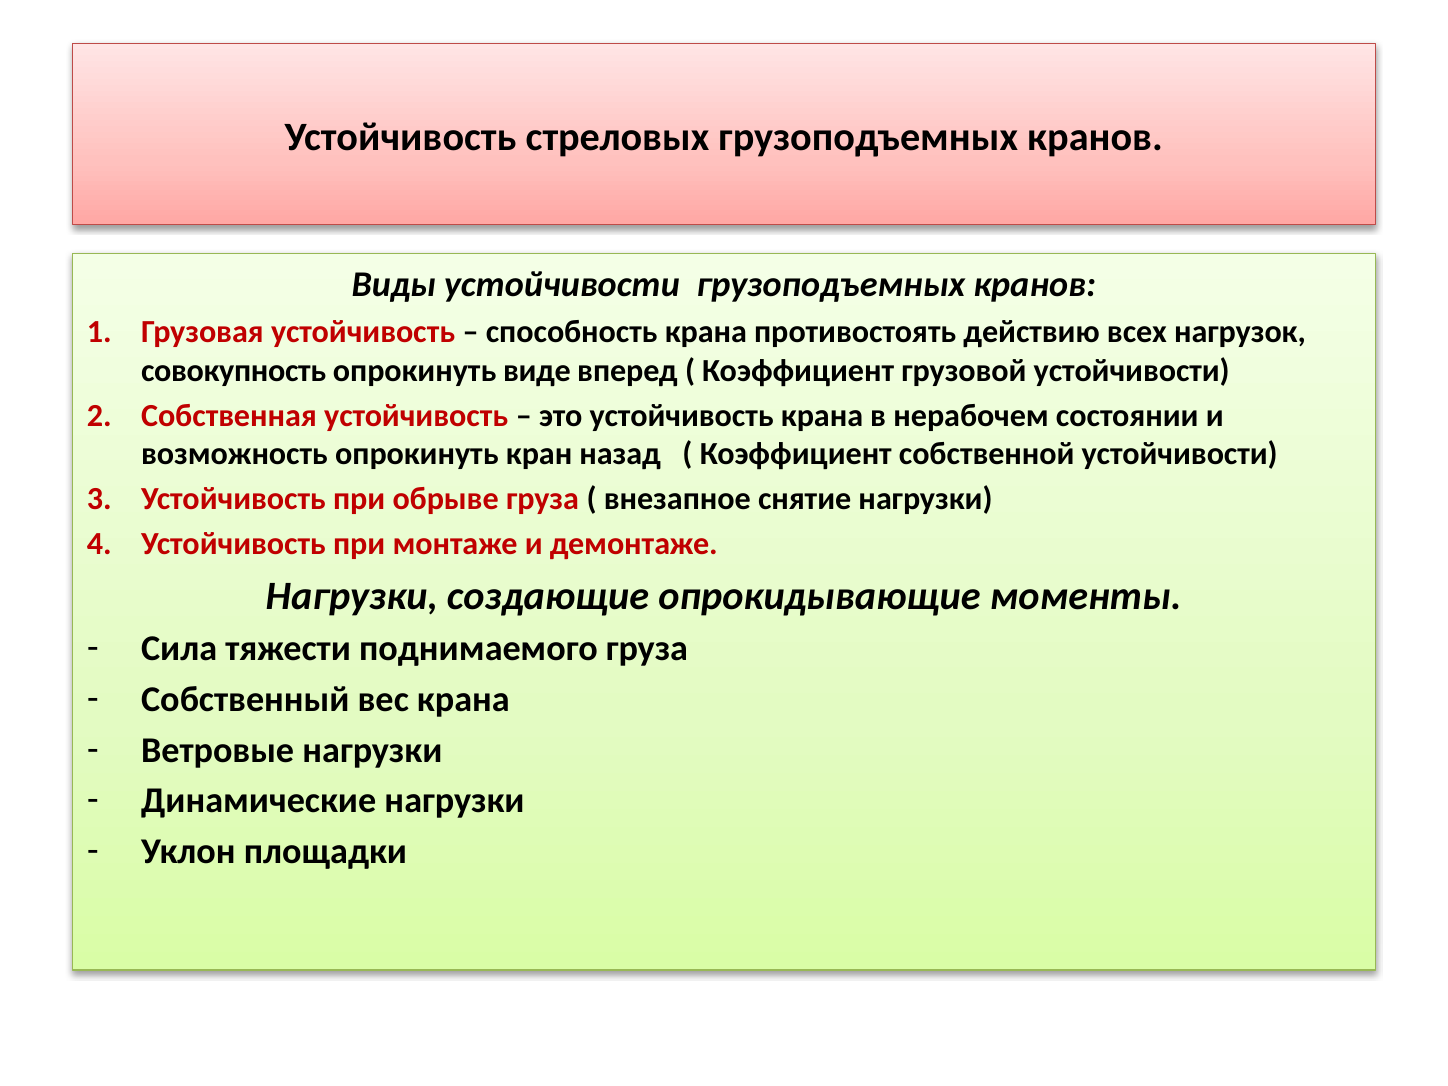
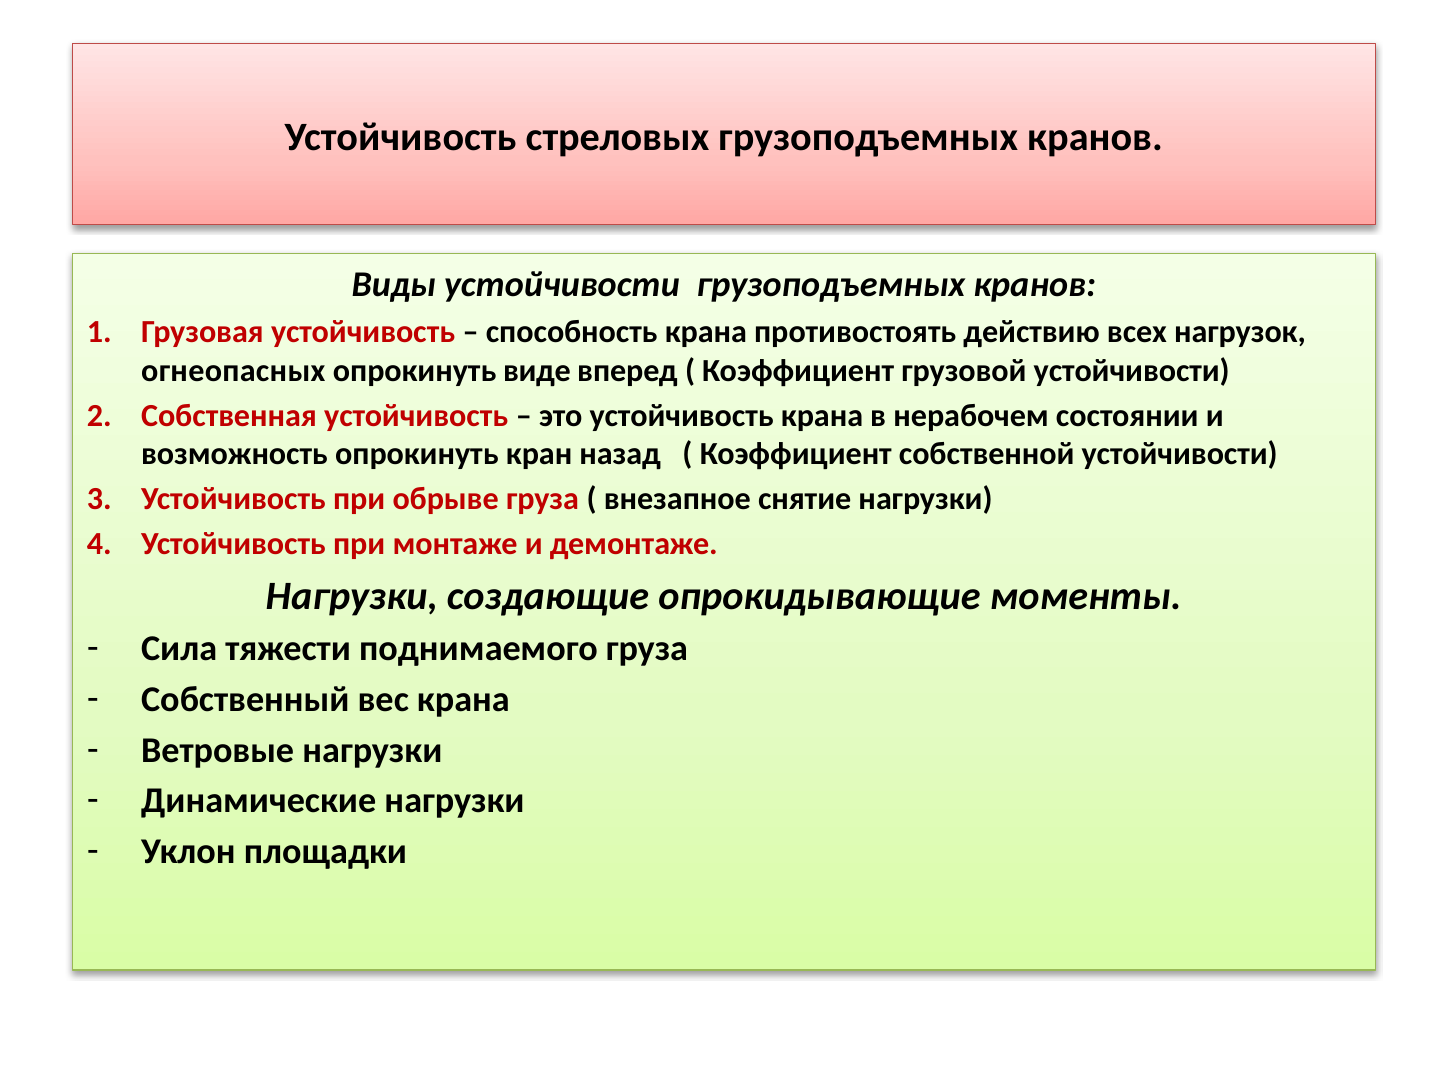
совокупность: совокупность -> огнеопасных (233, 371)
